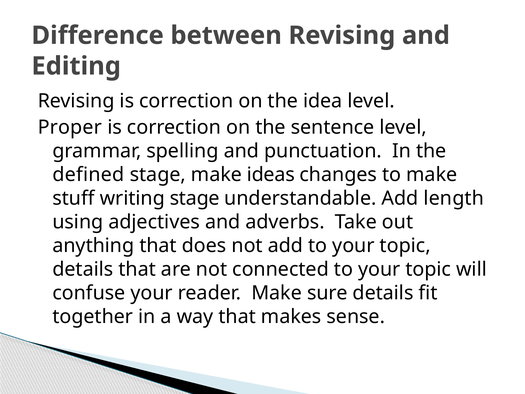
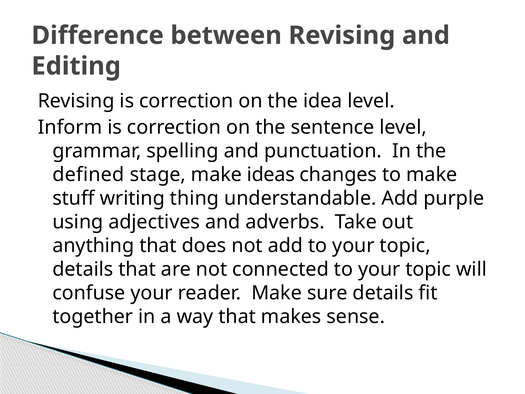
Proper: Proper -> Inform (70, 127)
writing stage: stage -> thing (195, 198)
length: length -> purple (454, 198)
